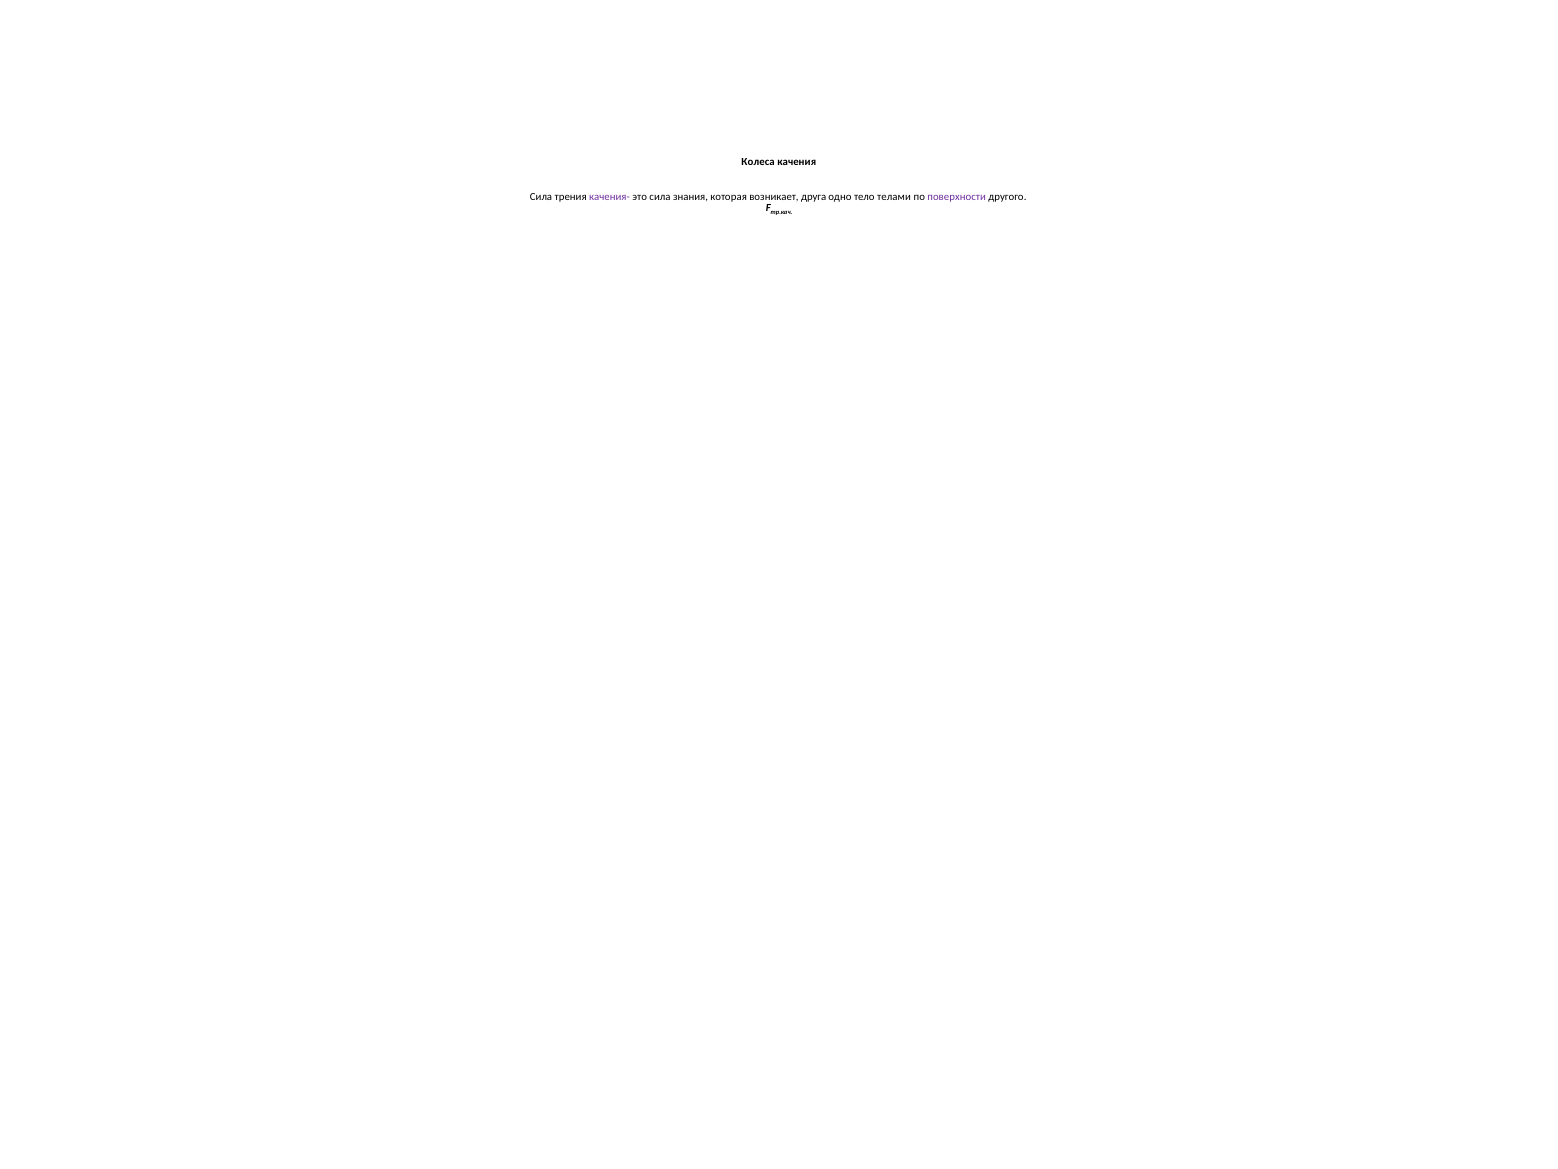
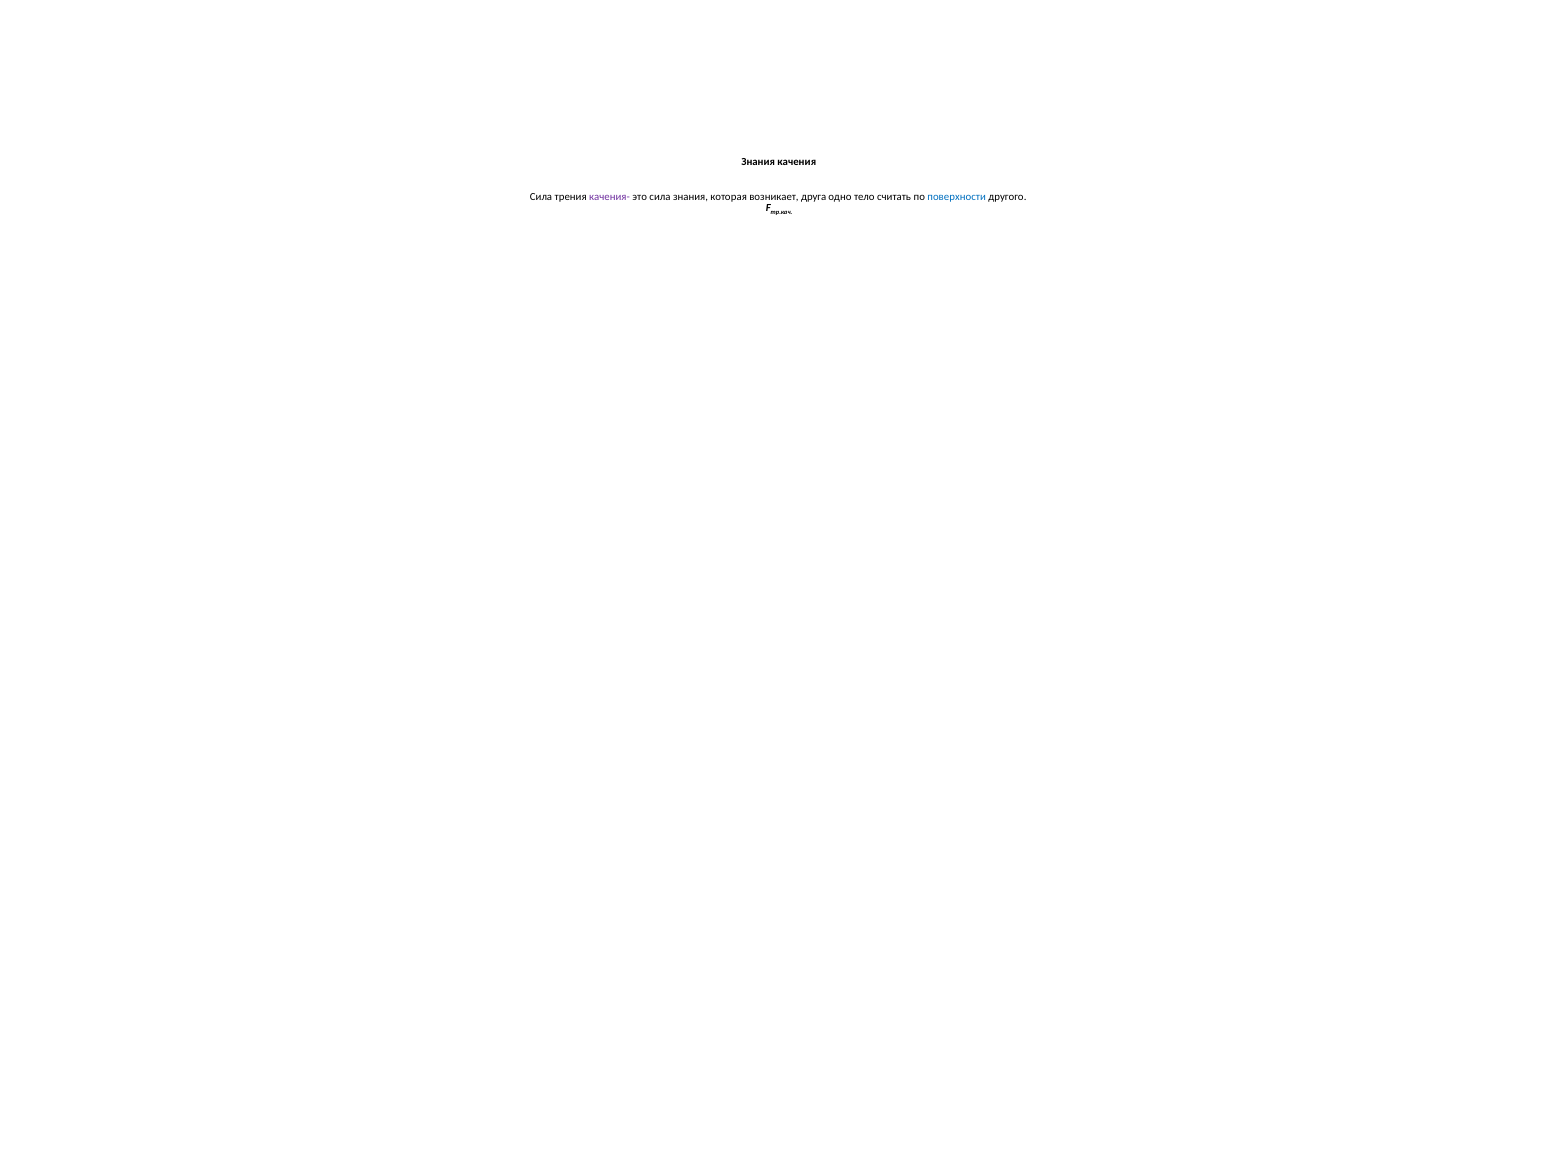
Колеса: Колеса -> Знания (758, 161)
телами: телами -> считать (894, 196)
поверхности colour: purple -> blue (957, 196)
